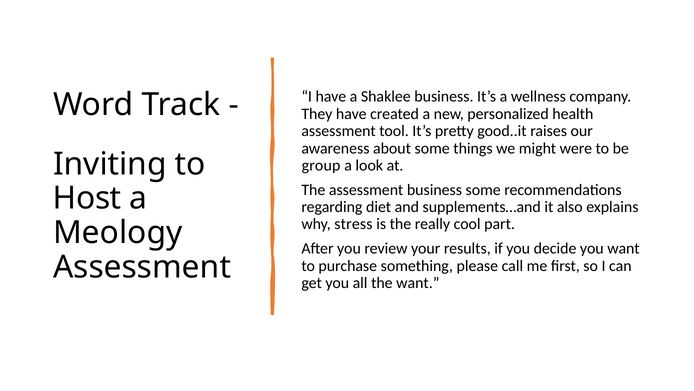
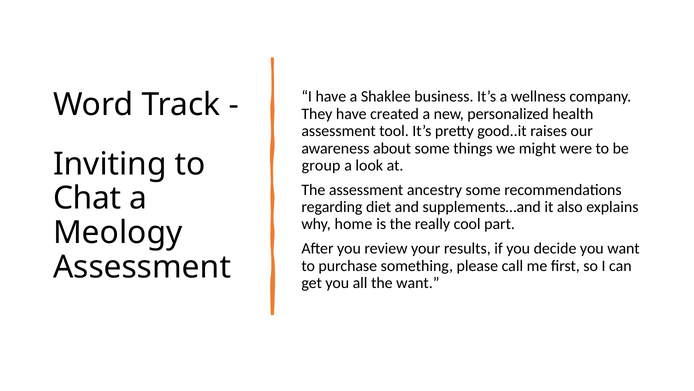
assessment business: business -> ancestry (434, 190)
Host: Host -> Chat (87, 198)
stress: stress -> home (353, 224)
